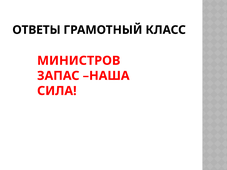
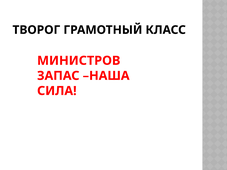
ОТВЕТЫ: ОТВЕТЫ -> ТВОРОГ (36, 30)
